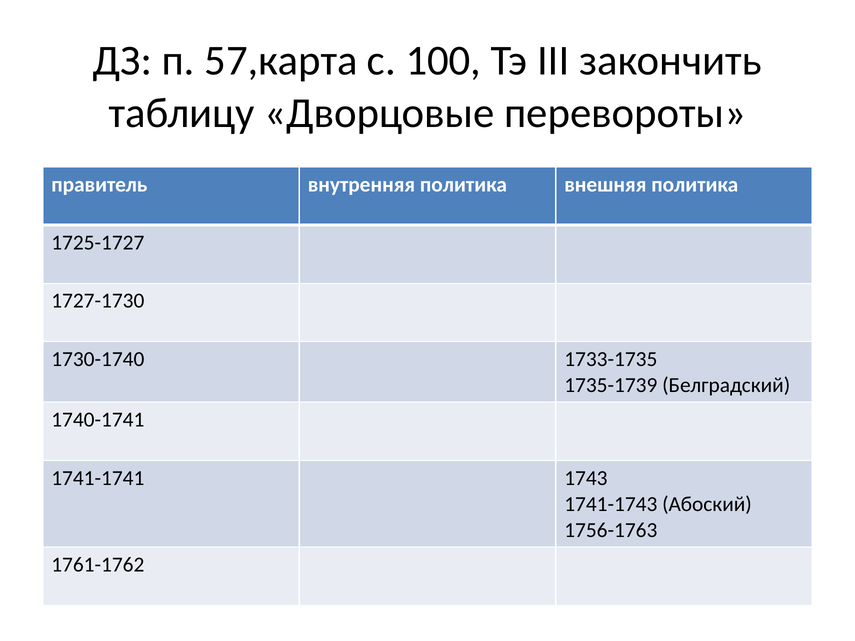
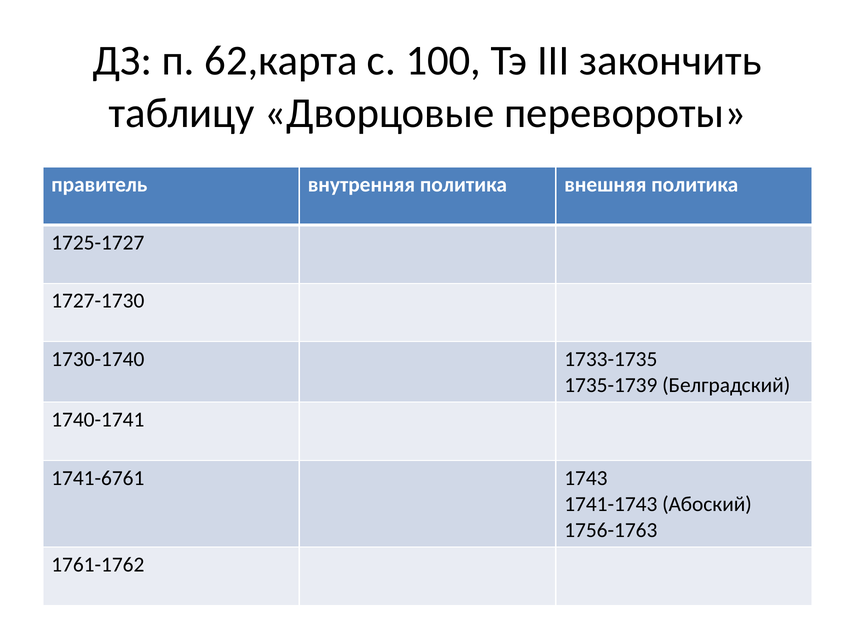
57,карта: 57,карта -> 62,карта (281, 61)
1741-1741: 1741-1741 -> 1741-6761 (98, 478)
